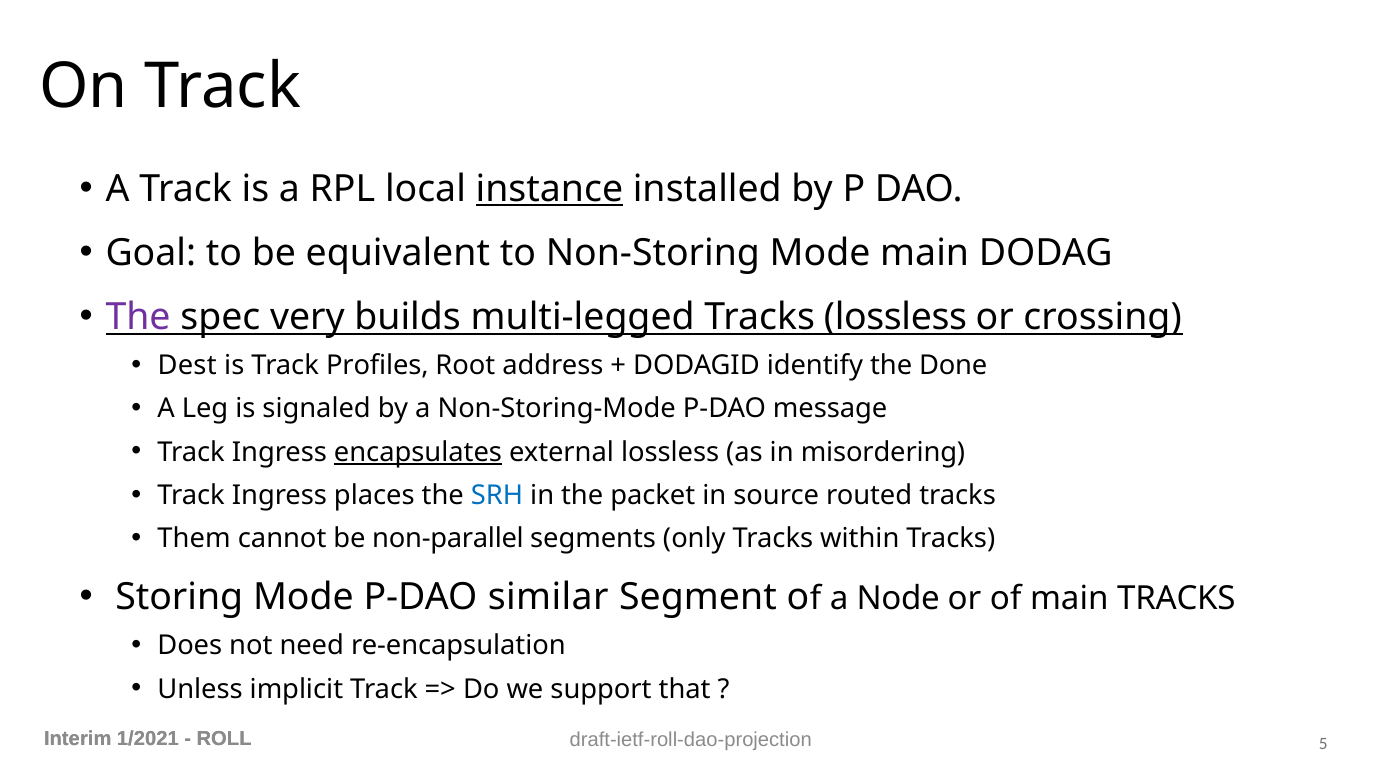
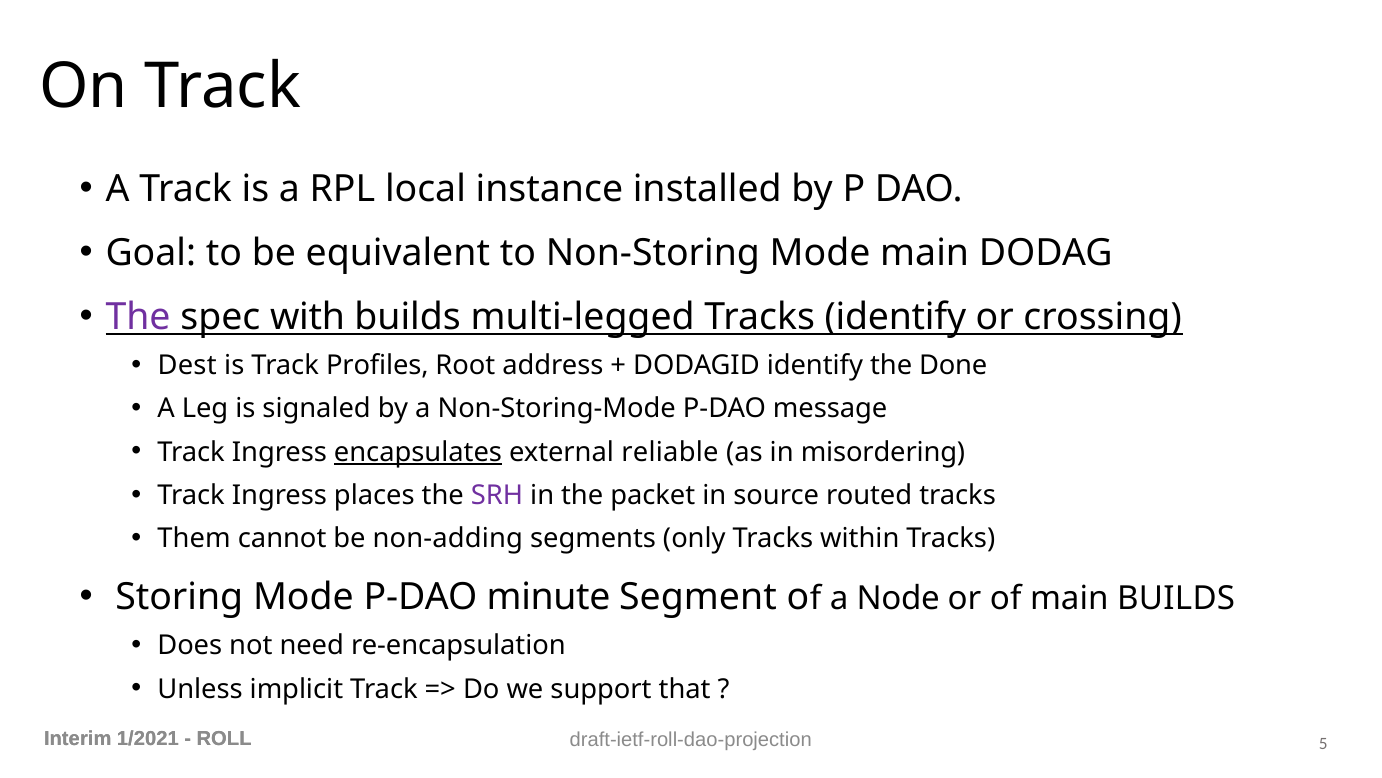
instance underline: present -> none (549, 189)
very: very -> with (308, 317)
Tracks lossless: lossless -> identify (895, 317)
external lossless: lossless -> reliable (670, 452)
SRH colour: blue -> purple (497, 495)
non-parallel: non-parallel -> non-adding (448, 538)
similar: similar -> minute (549, 597)
main TRACKS: TRACKS -> BUILDS (1176, 598)
